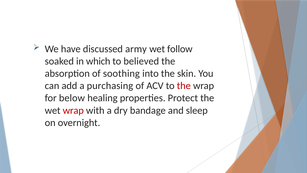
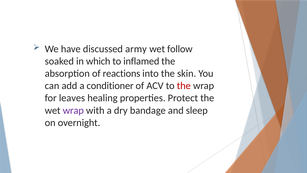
believed: believed -> inflamed (141, 61)
soothing: soothing -> reactions (121, 73)
purchasing: purchasing -> conditioner (110, 86)
below: below -> leaves (72, 98)
wrap colour: red -> purple (73, 110)
